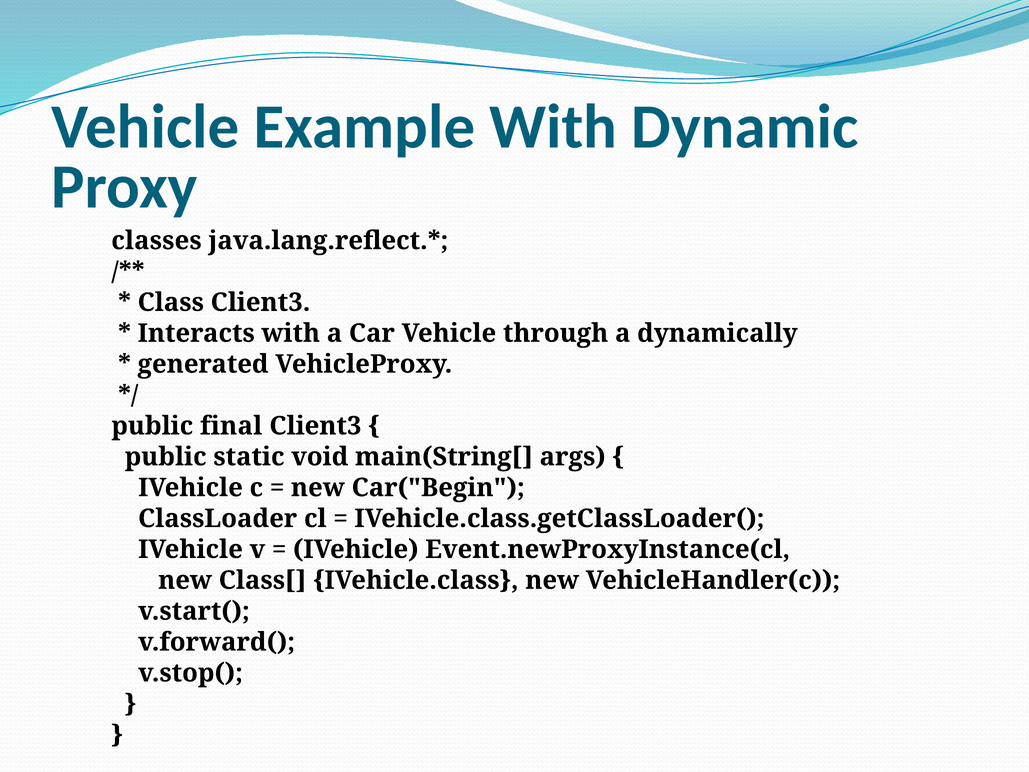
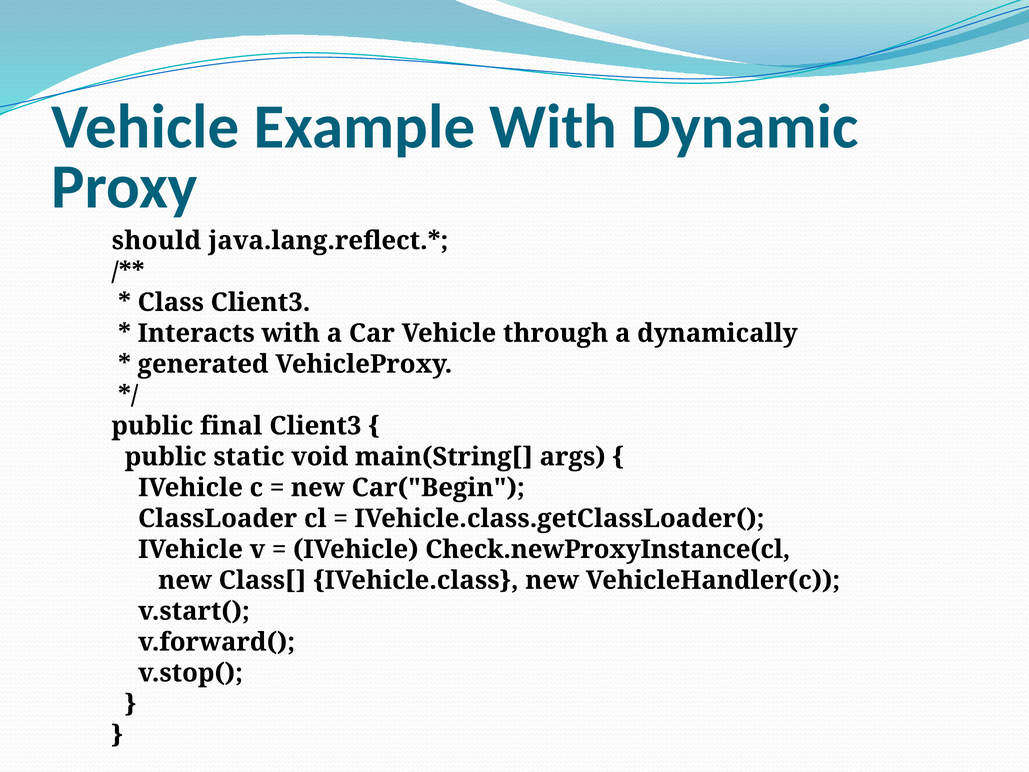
classes: classes -> should (156, 241)
Event.newProxyInstance(cl: Event.newProxyInstance(cl -> Check.newProxyInstance(cl (608, 549)
